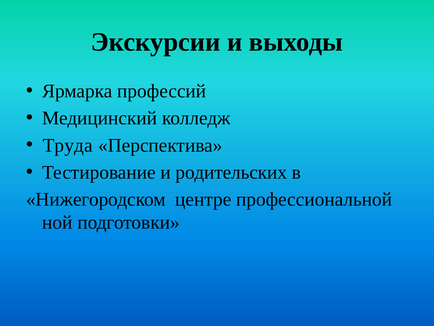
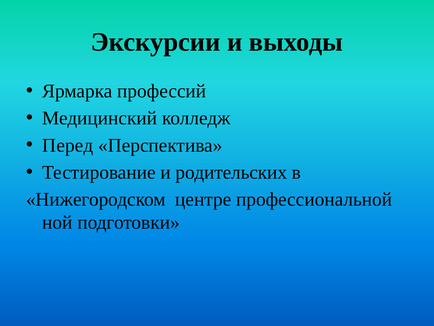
Труда: Труда -> Перед (68, 145)
